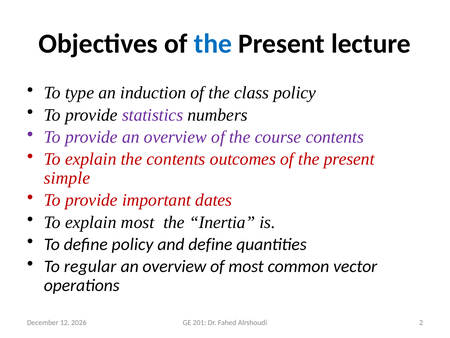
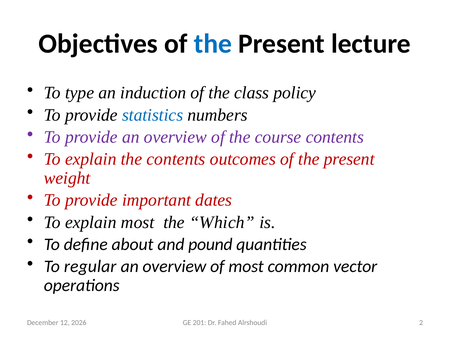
statistics colour: purple -> blue (153, 115)
simple: simple -> weight (67, 178)
Inertia: Inertia -> Which (222, 222)
define policy: policy -> about (133, 244)
and define: define -> pound (210, 244)
